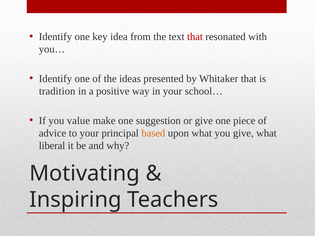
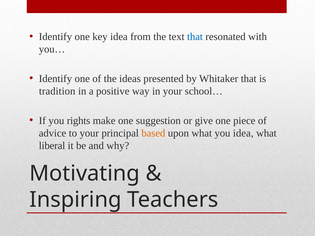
that colour: red -> blue (195, 37)
value: value -> rights (79, 121)
you give: give -> idea (243, 133)
